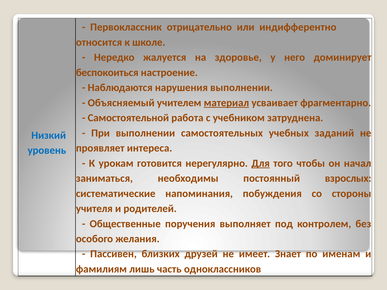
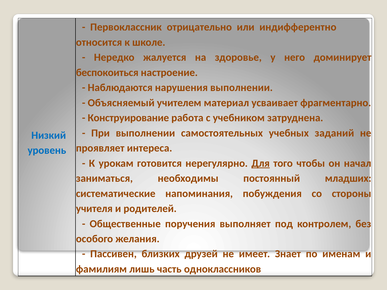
материал underline: present -> none (226, 103)
Самостоятельной: Самостоятельной -> Конструирование (128, 118)
взрослых: взрослых -> младших (348, 179)
